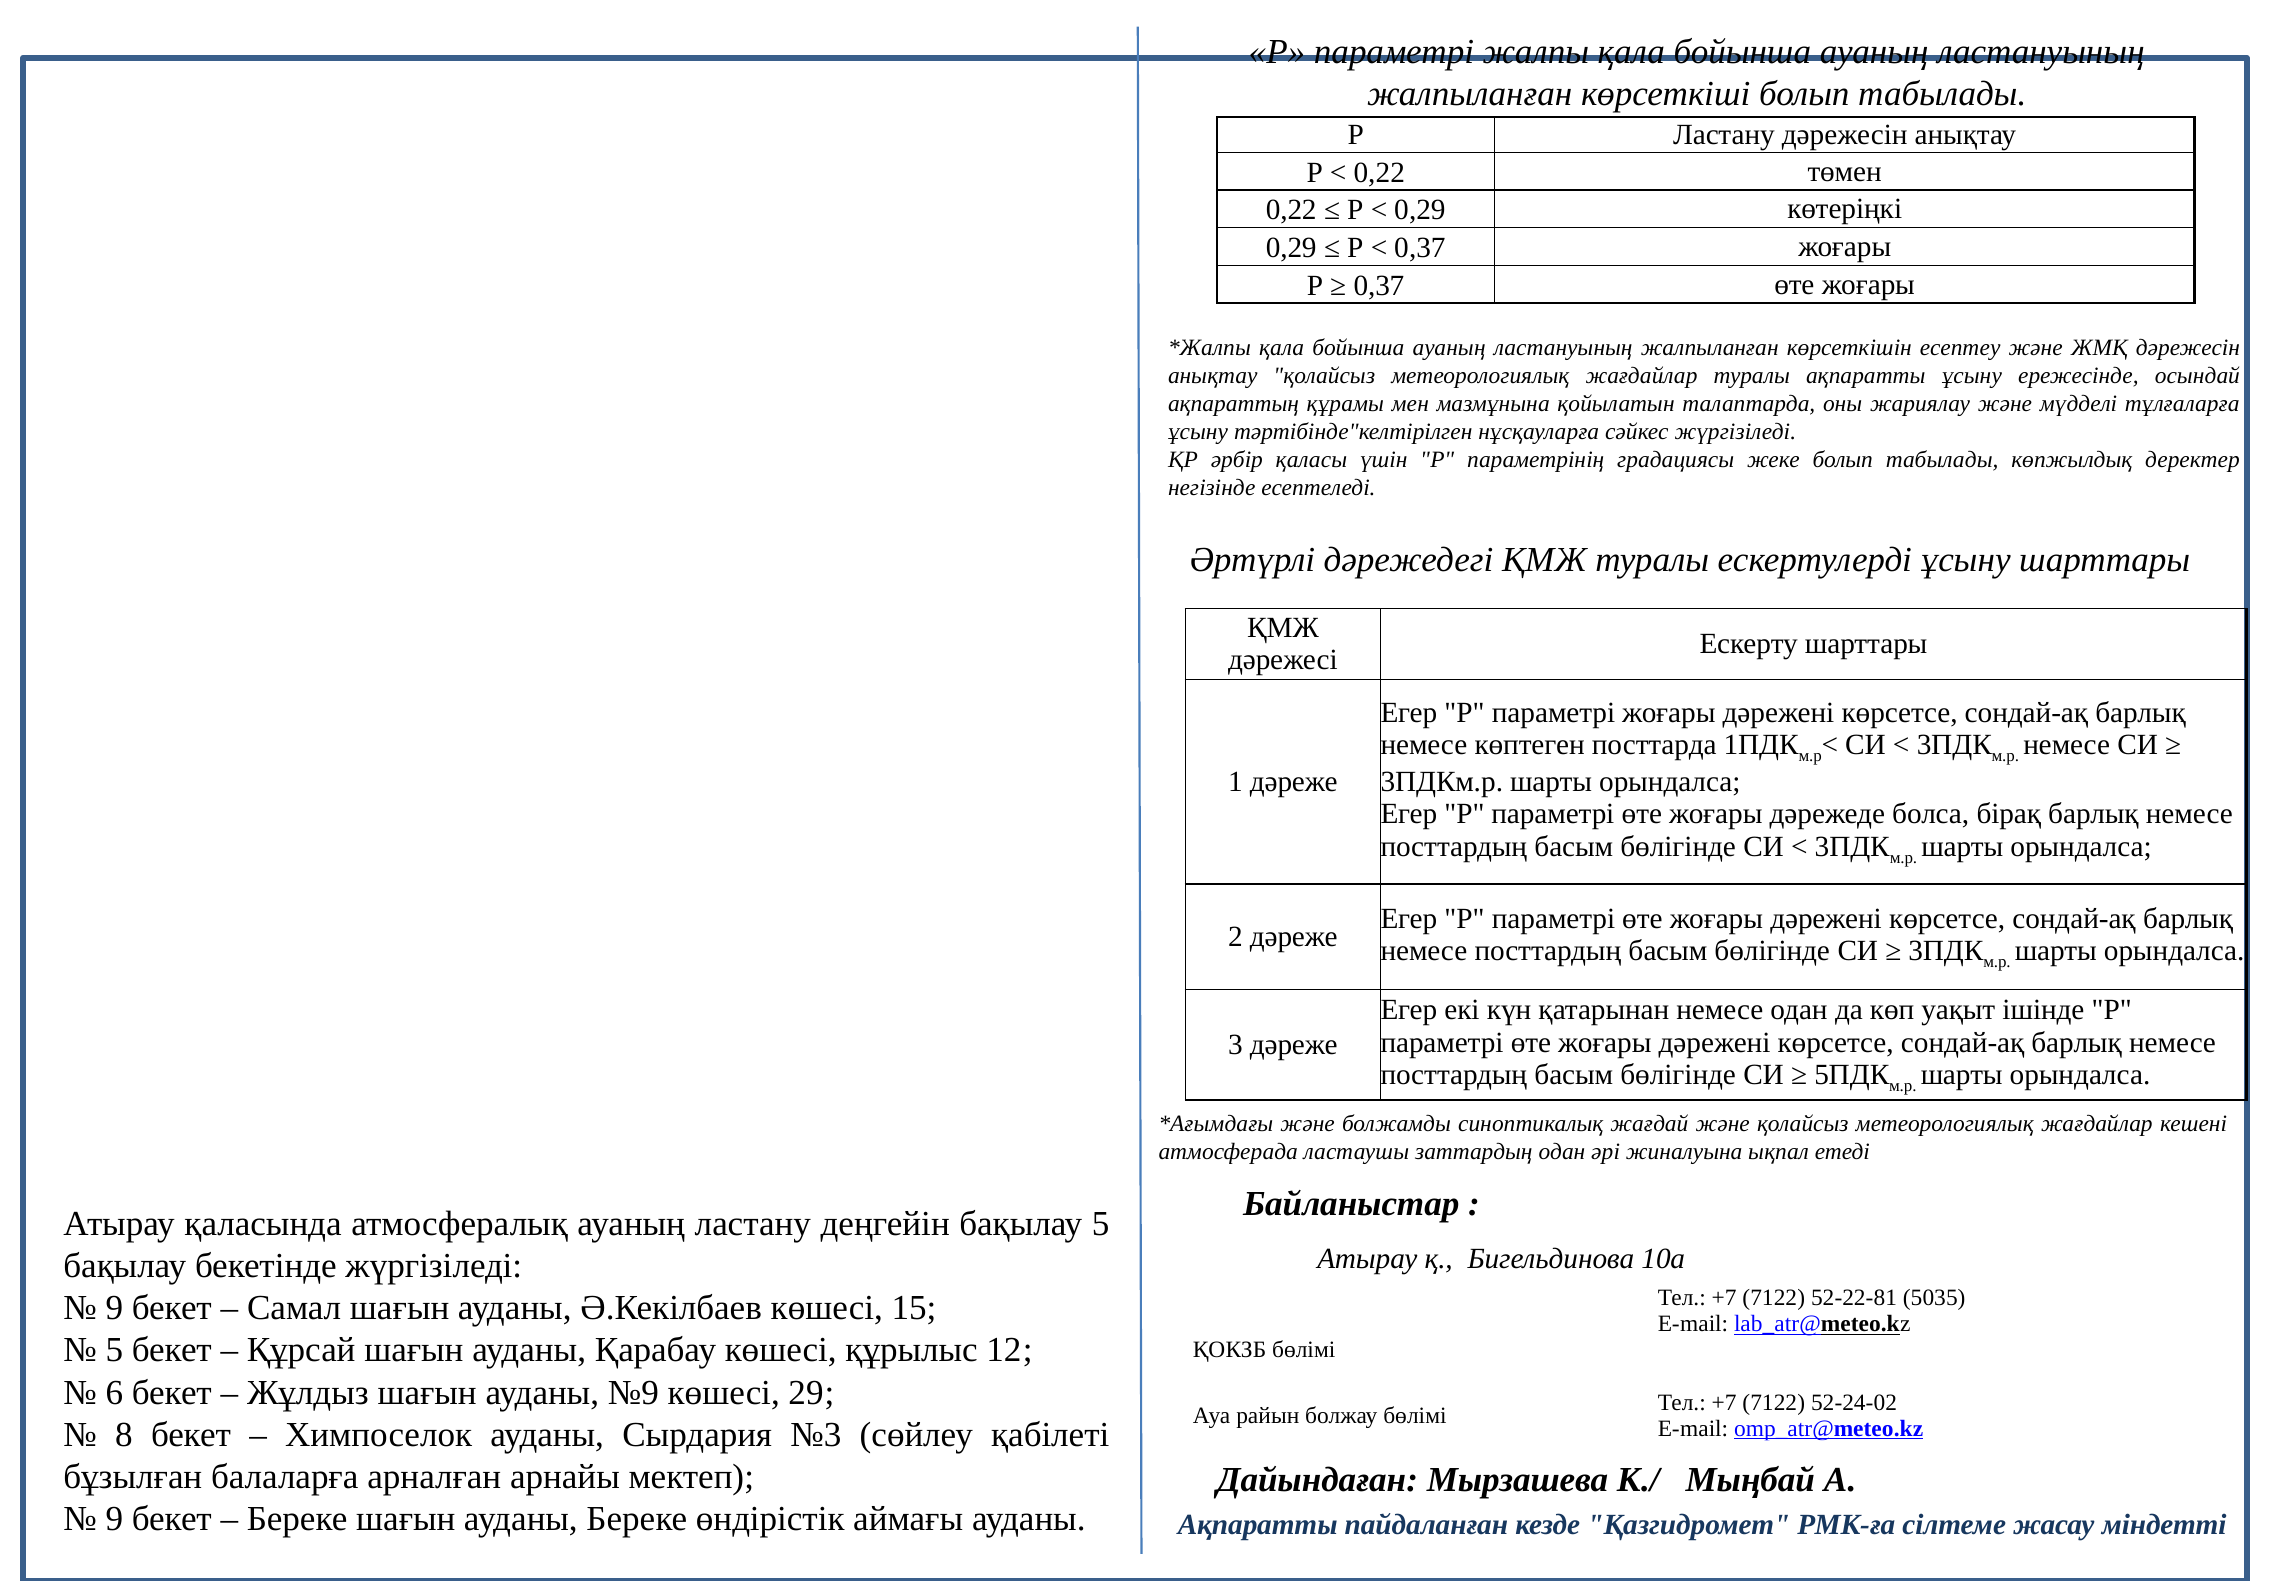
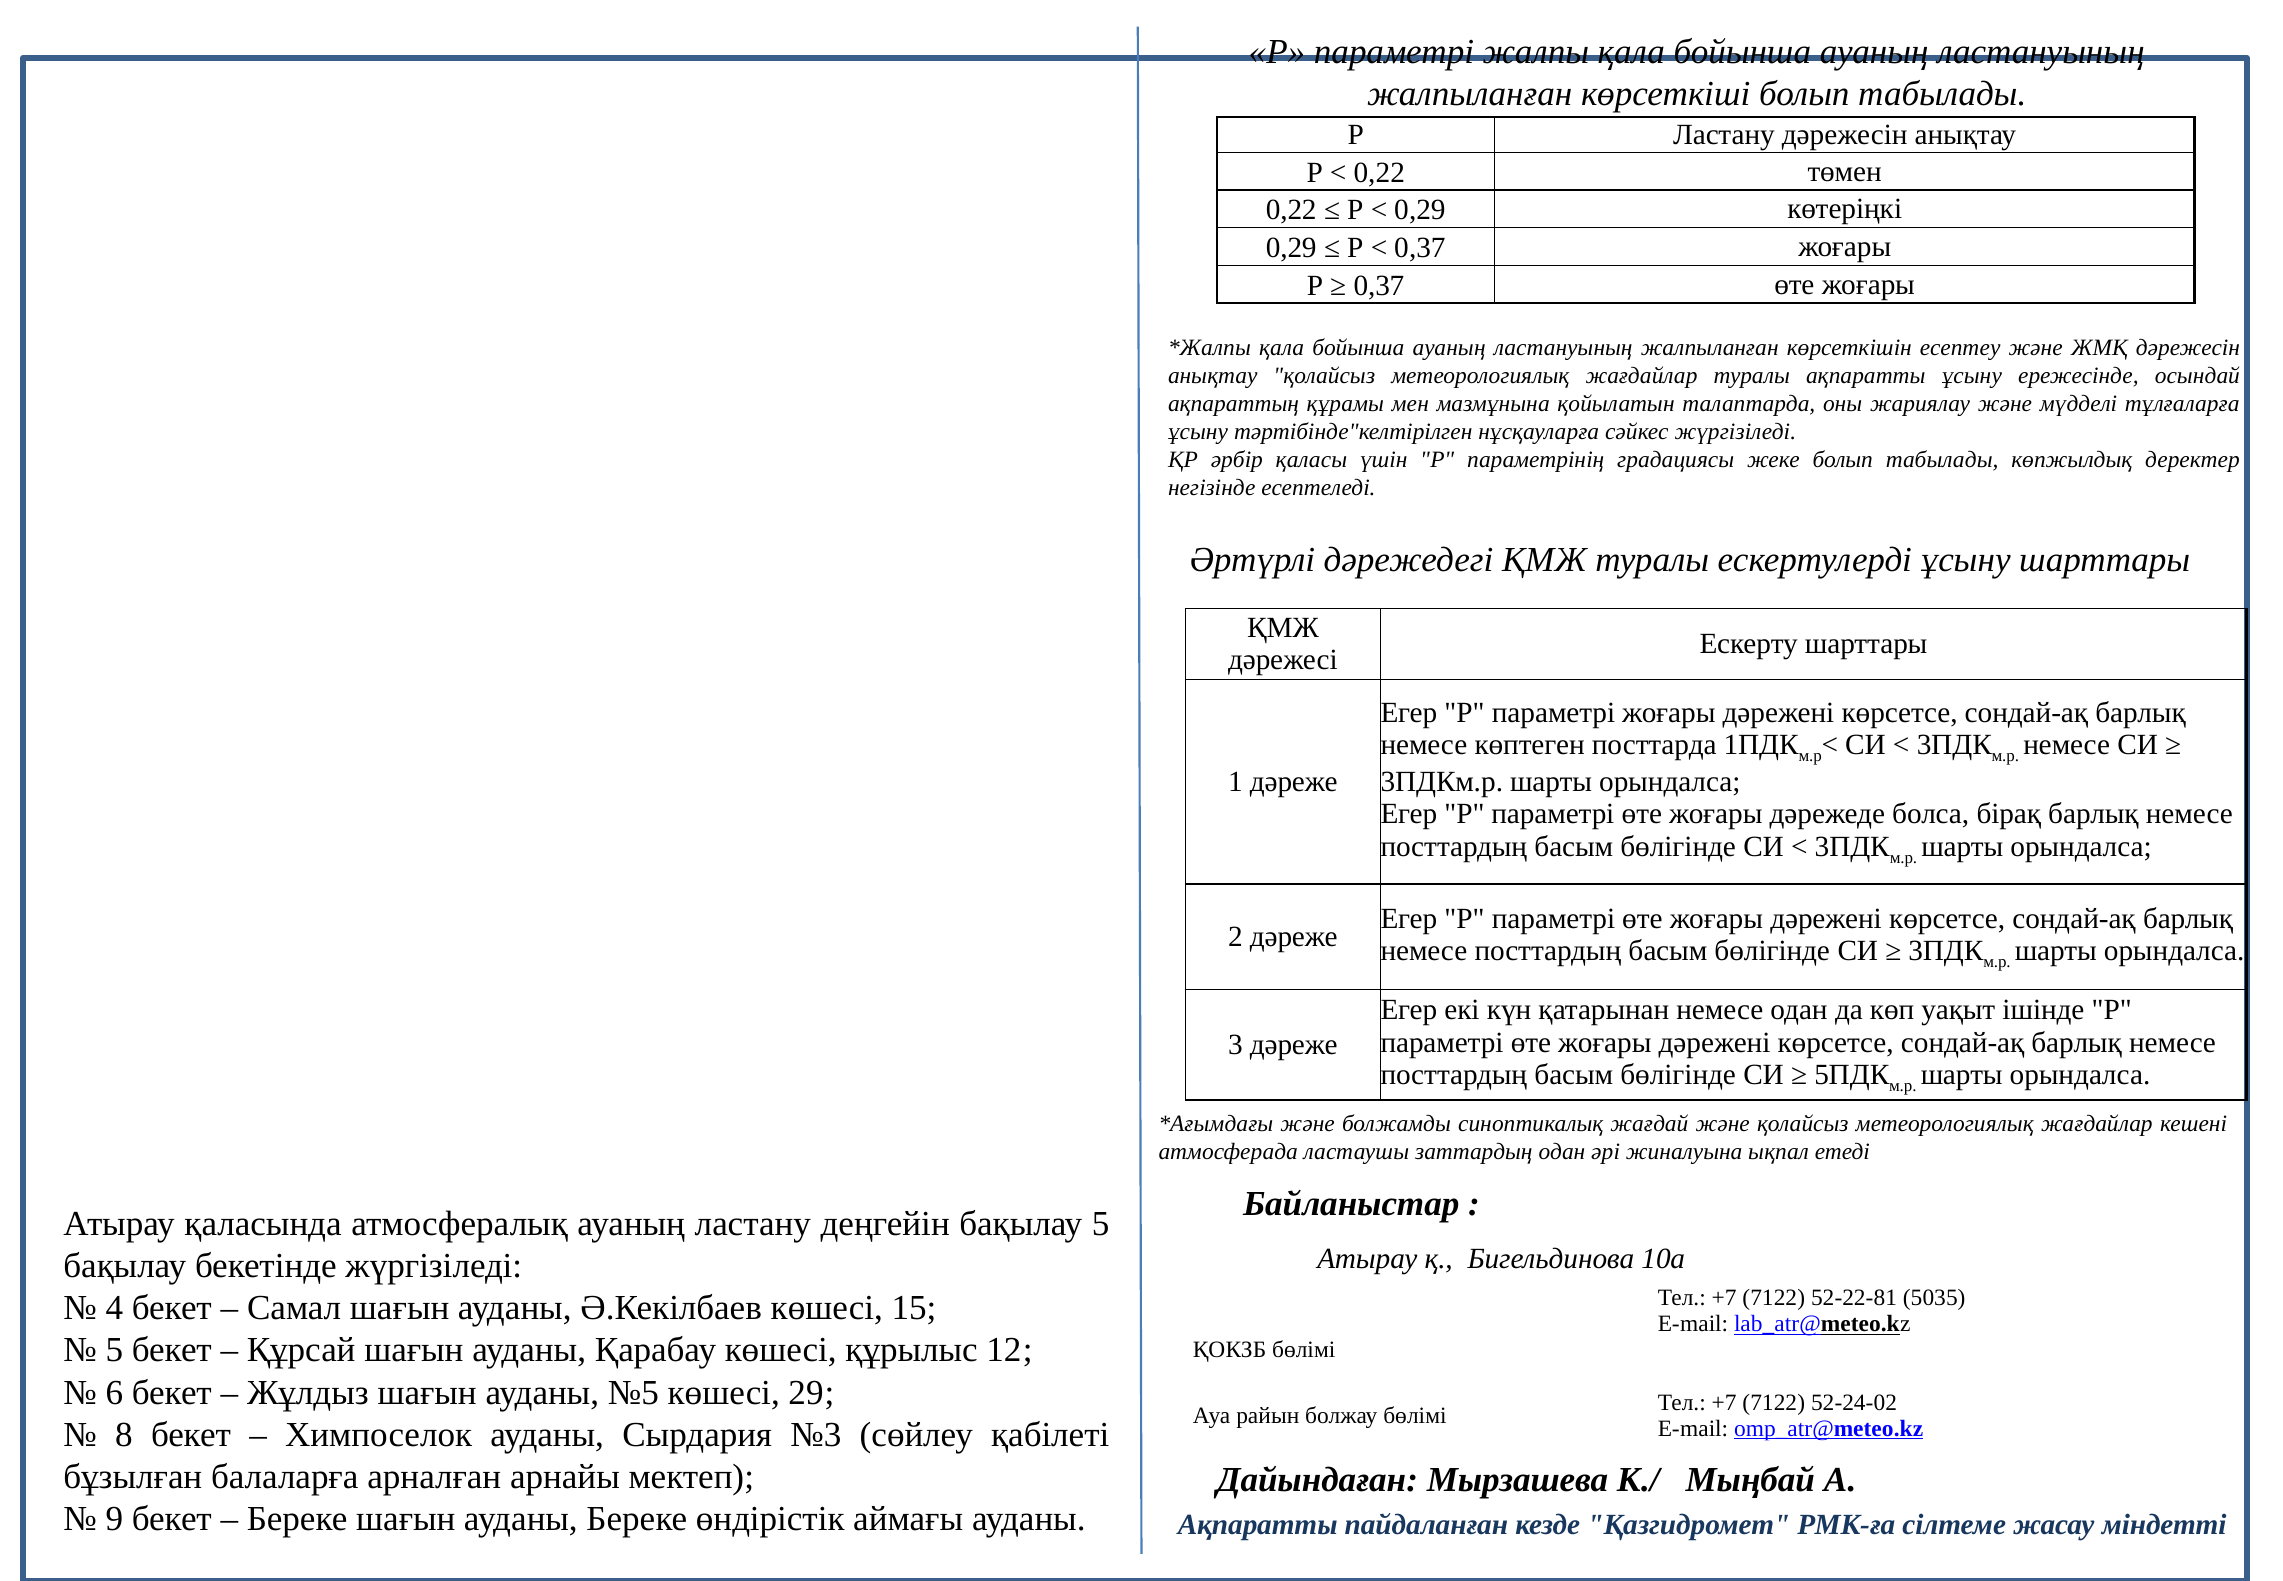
9: 9 -> 4 (114, 1308)
№9: №9 -> №5 (633, 1392)
